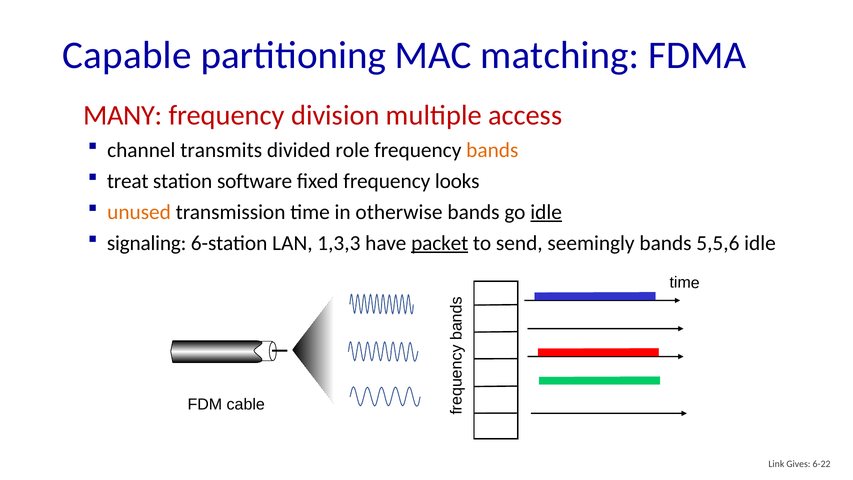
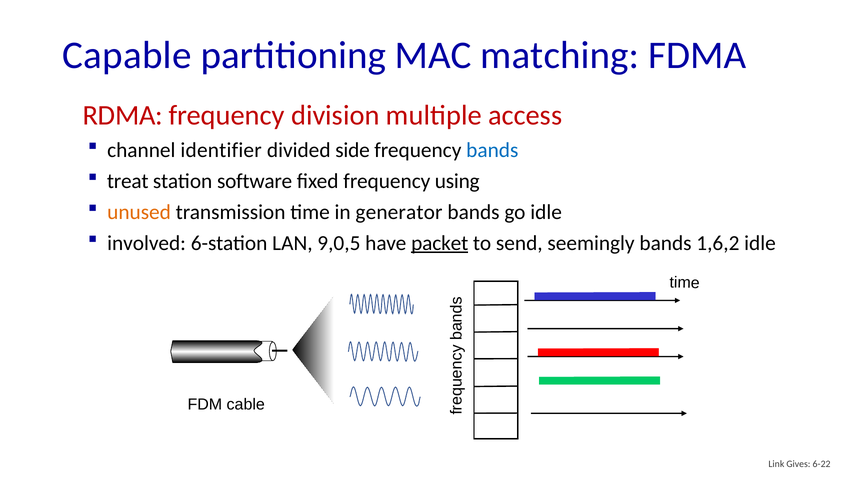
MANY: MANY -> RDMA (123, 115)
transmits: transmits -> identifier (221, 150)
role: role -> side (353, 150)
bands colour: orange -> blue (492, 150)
looks: looks -> using (457, 181)
otherwise: otherwise -> generator (399, 212)
idle underline: present -> none (546, 212)
signaling: signaling -> involved (147, 243)
1,3,3: 1,3,3 -> 9,0,5 (339, 243)
5,5,6: 5,5,6 -> 1,6,2 (718, 243)
